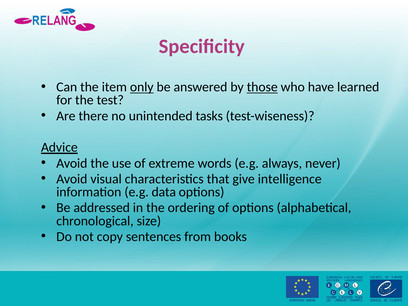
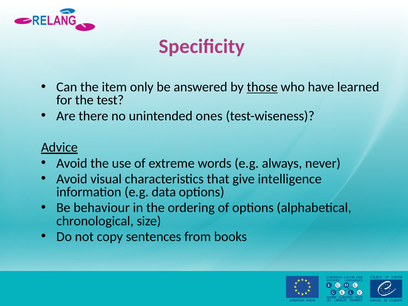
only underline: present -> none (142, 87)
tasks: tasks -> ones (209, 116)
addressed: addressed -> behaviour (102, 208)
